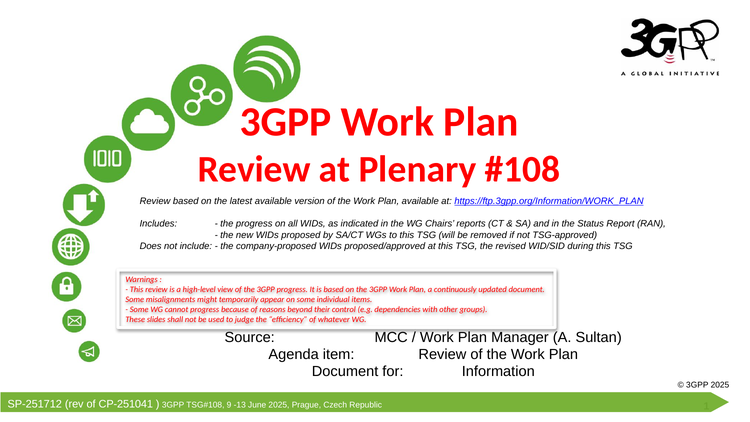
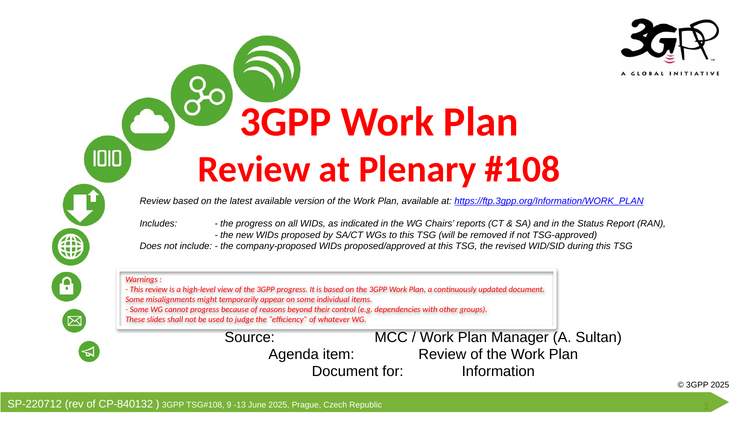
SP-251712: SP-251712 -> SP-220712 (35, 404)
CP-251041: CP-251041 -> CP-840132 (126, 404)
